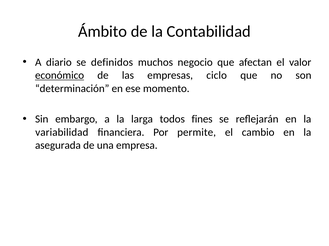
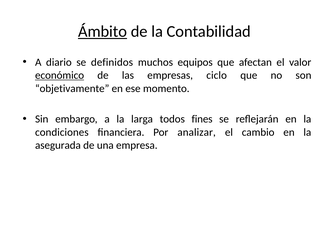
Ámbito underline: none -> present (103, 32)
negocio: negocio -> equipos (195, 62)
determinación: determinación -> objetivamente (72, 89)
variabilidad: variabilidad -> condiciones (62, 133)
permite: permite -> analizar (197, 133)
